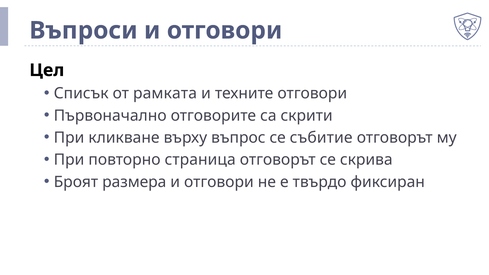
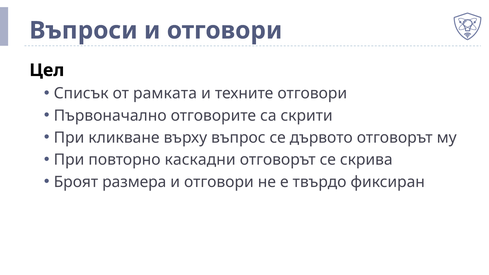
събитие: събитие -> дървото (321, 138)
страница: страница -> каскадни (200, 160)
